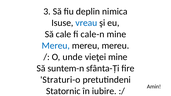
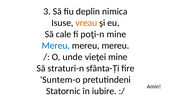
vreau colour: blue -> orange (86, 23)
cale-n: cale-n -> poţi-n (92, 34)
suntem-n: suntem-n -> straturi-n (66, 68)
Straturi-o: Straturi-o -> Suntem-o (60, 80)
